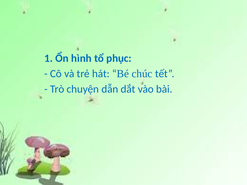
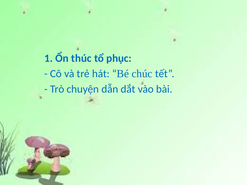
hình: hình -> thúc (81, 58)
